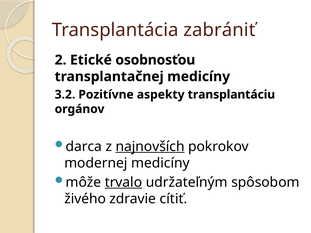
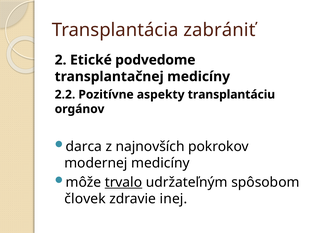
osobnosťou: osobnosťou -> podvedome (155, 60)
3.2: 3.2 -> 2.2 (65, 95)
najnovších underline: present -> none (150, 147)
živého: živého -> človek (85, 199)
cítiť: cítiť -> inej (173, 199)
